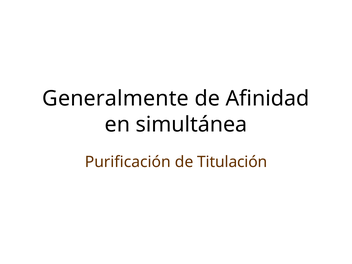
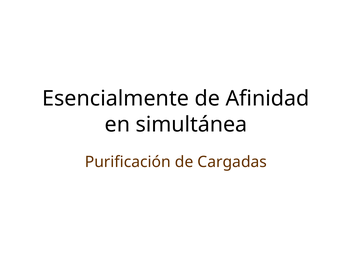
Generalmente: Generalmente -> Esencialmente (116, 99)
Titulación: Titulación -> Cargadas (232, 162)
